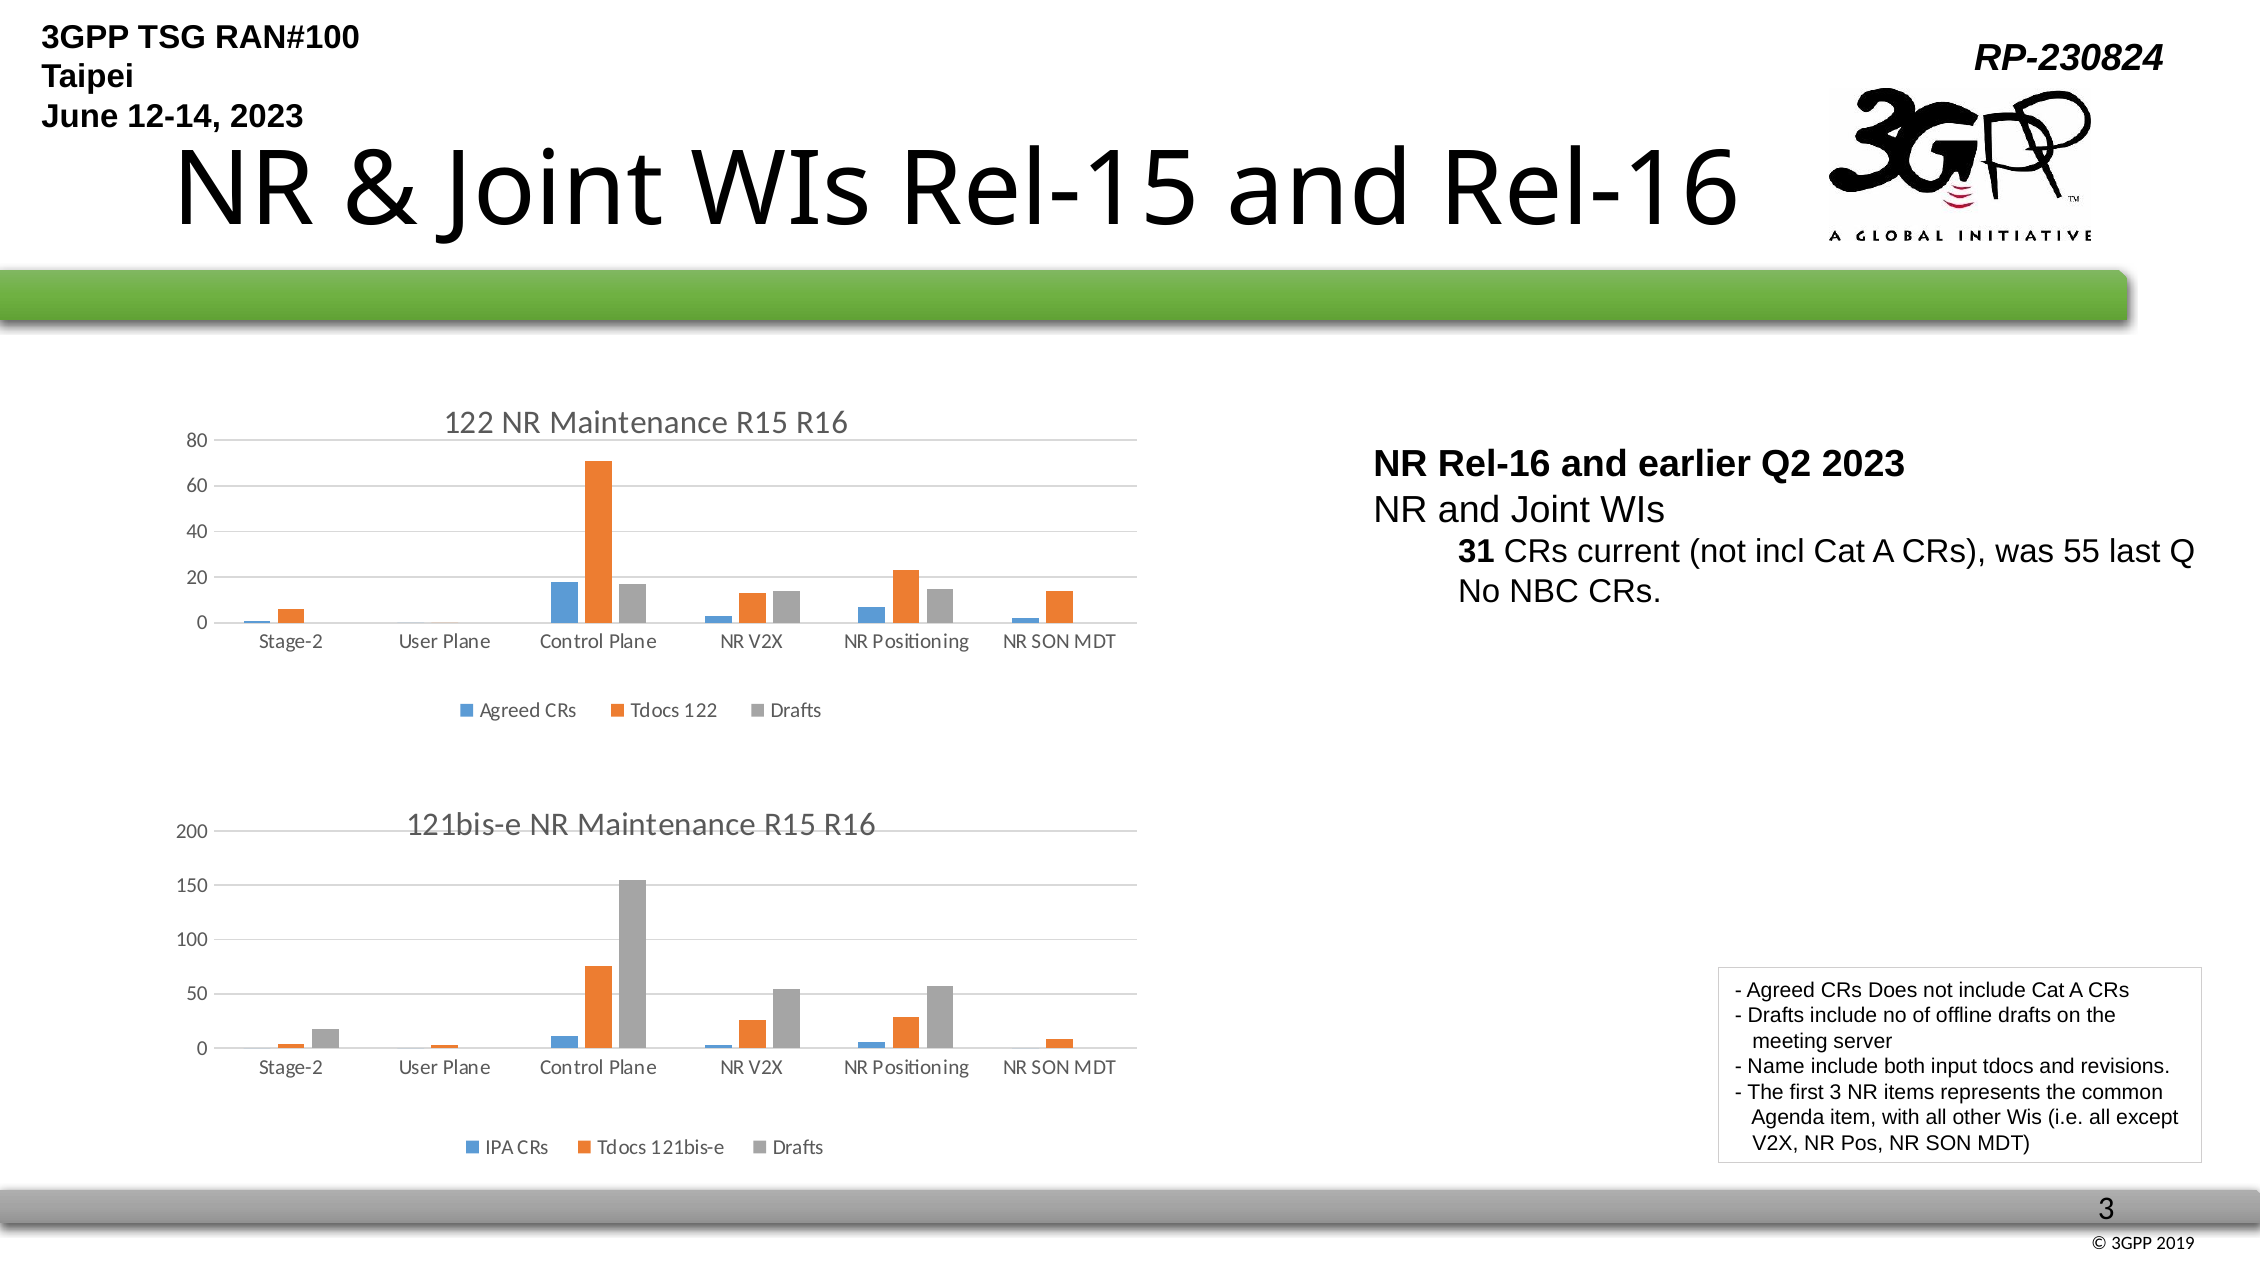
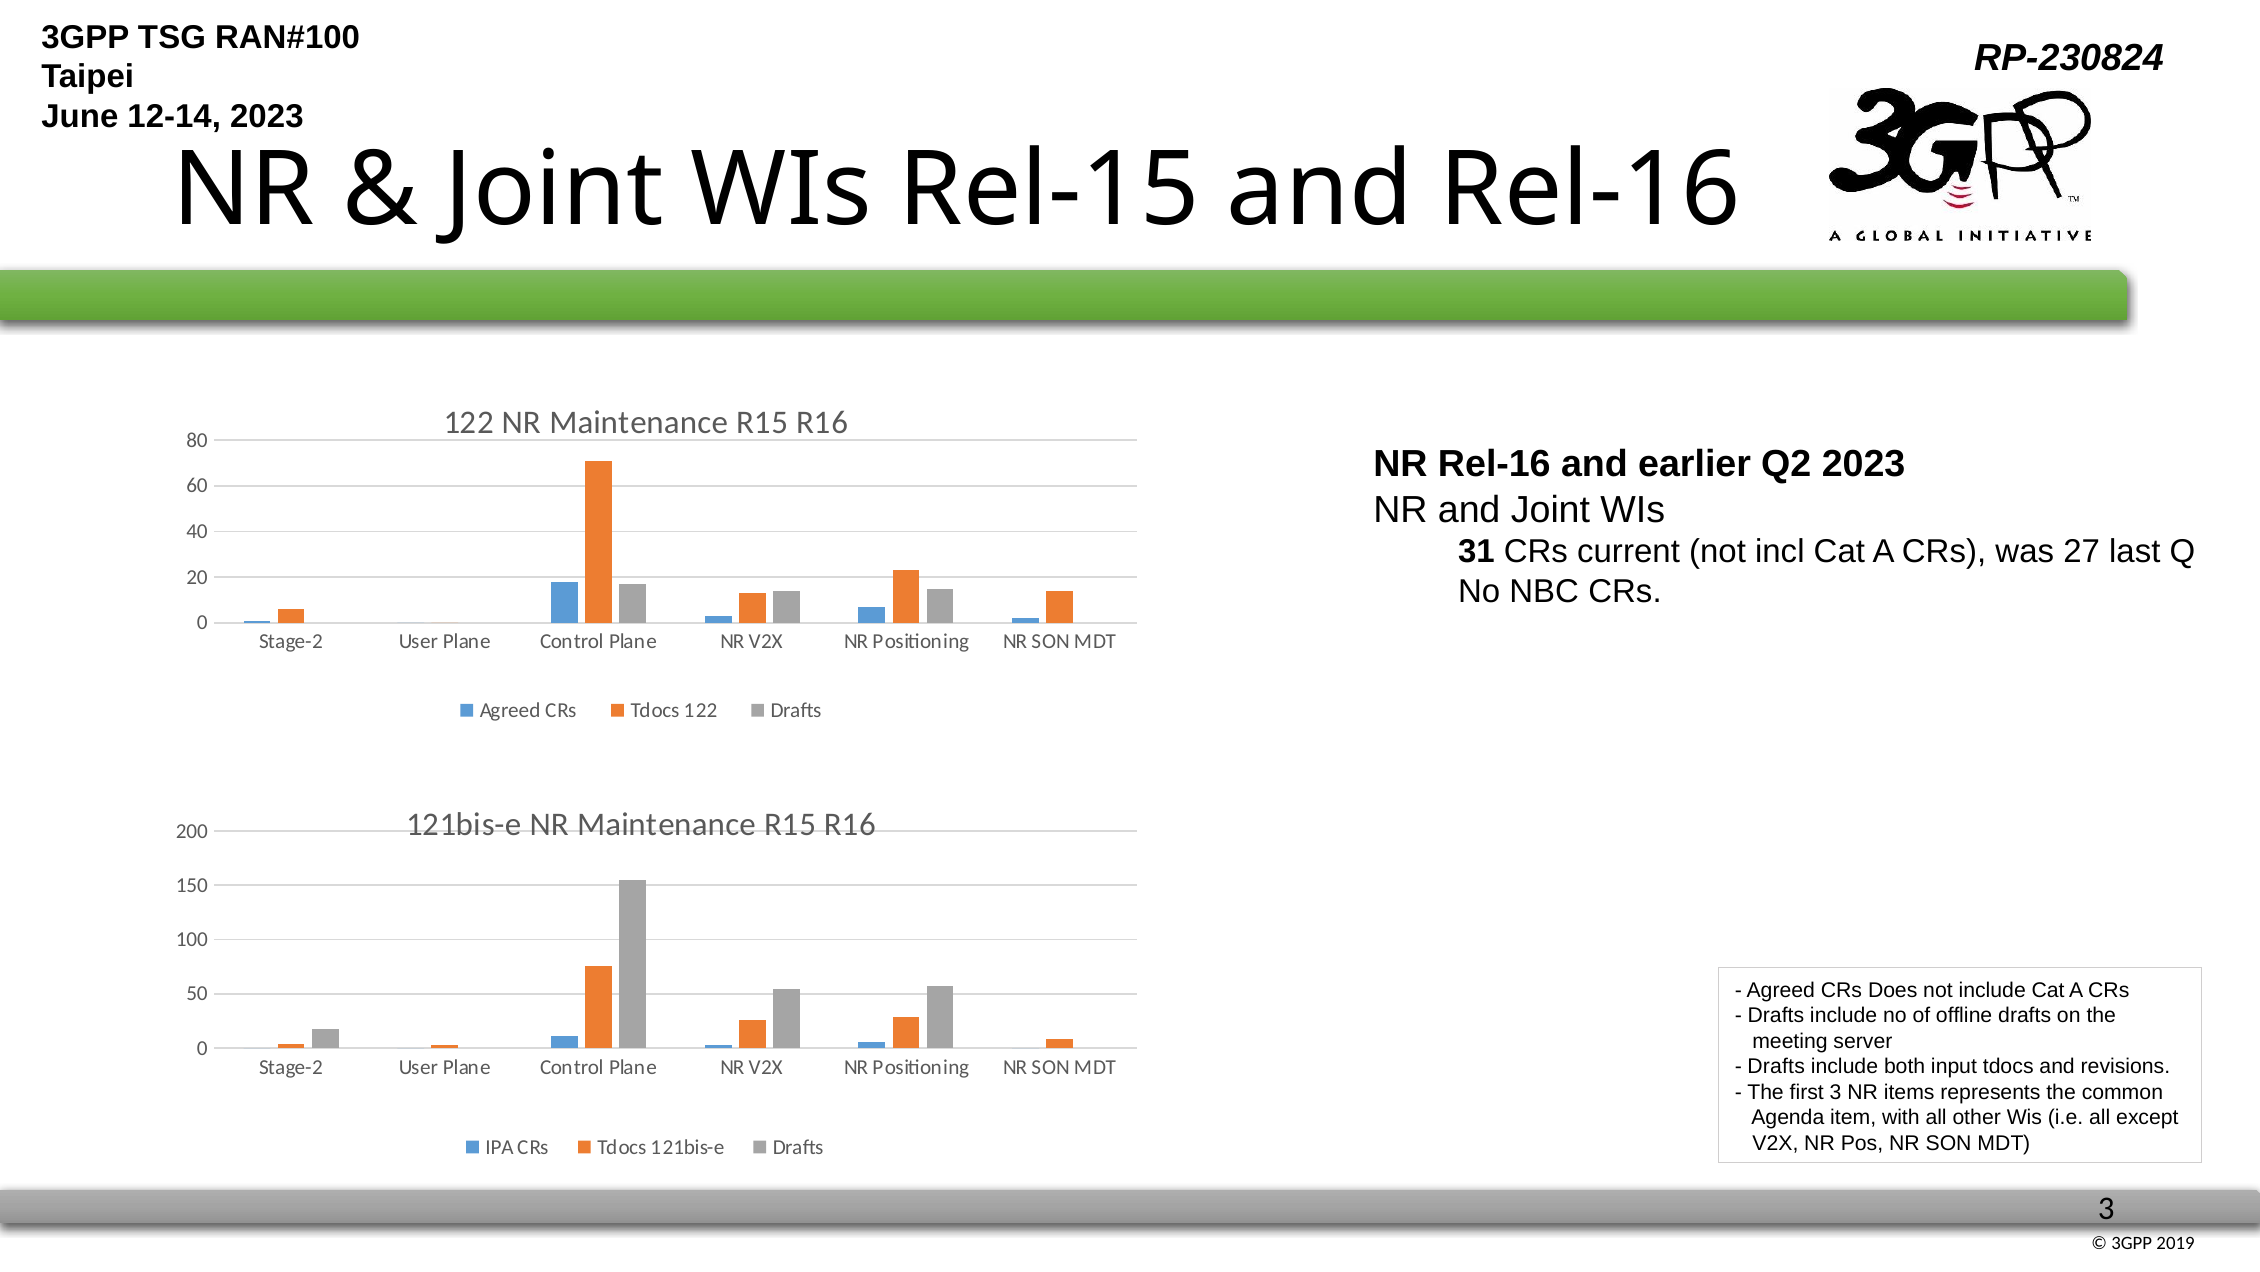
55: 55 -> 27 (2082, 551)
Name: Name -> Drafts (1776, 1066)
